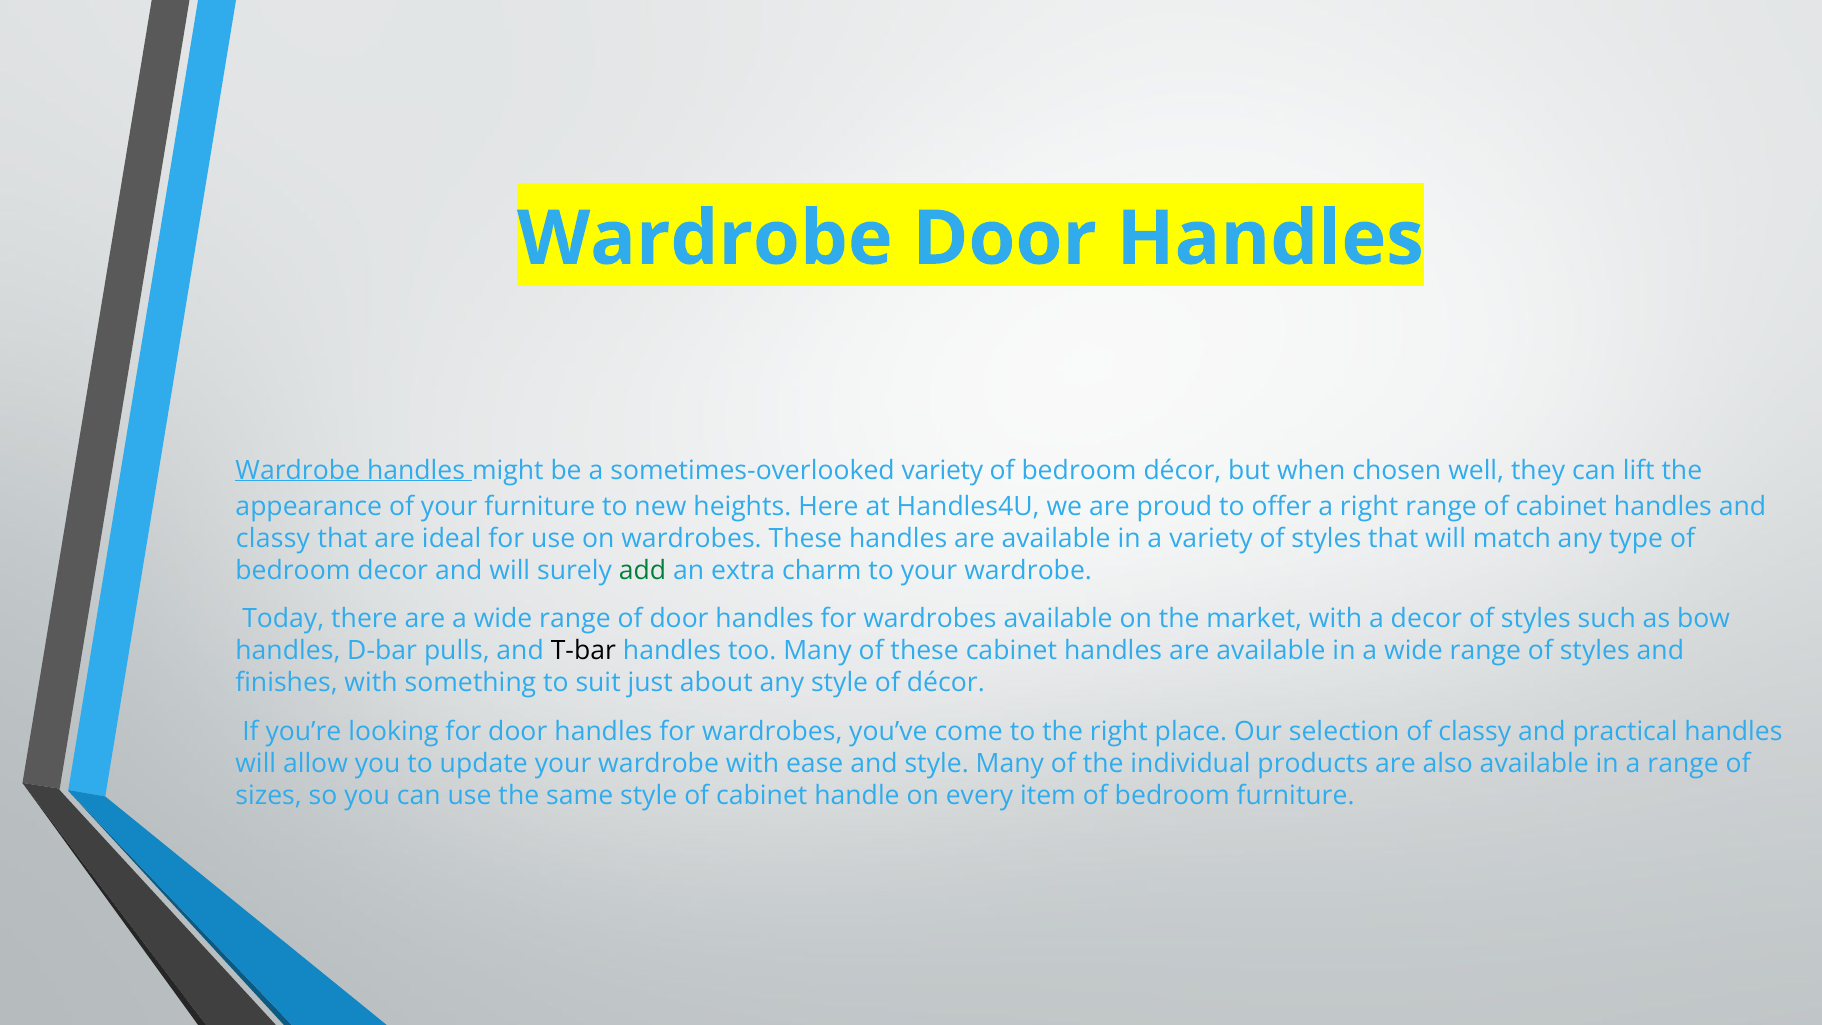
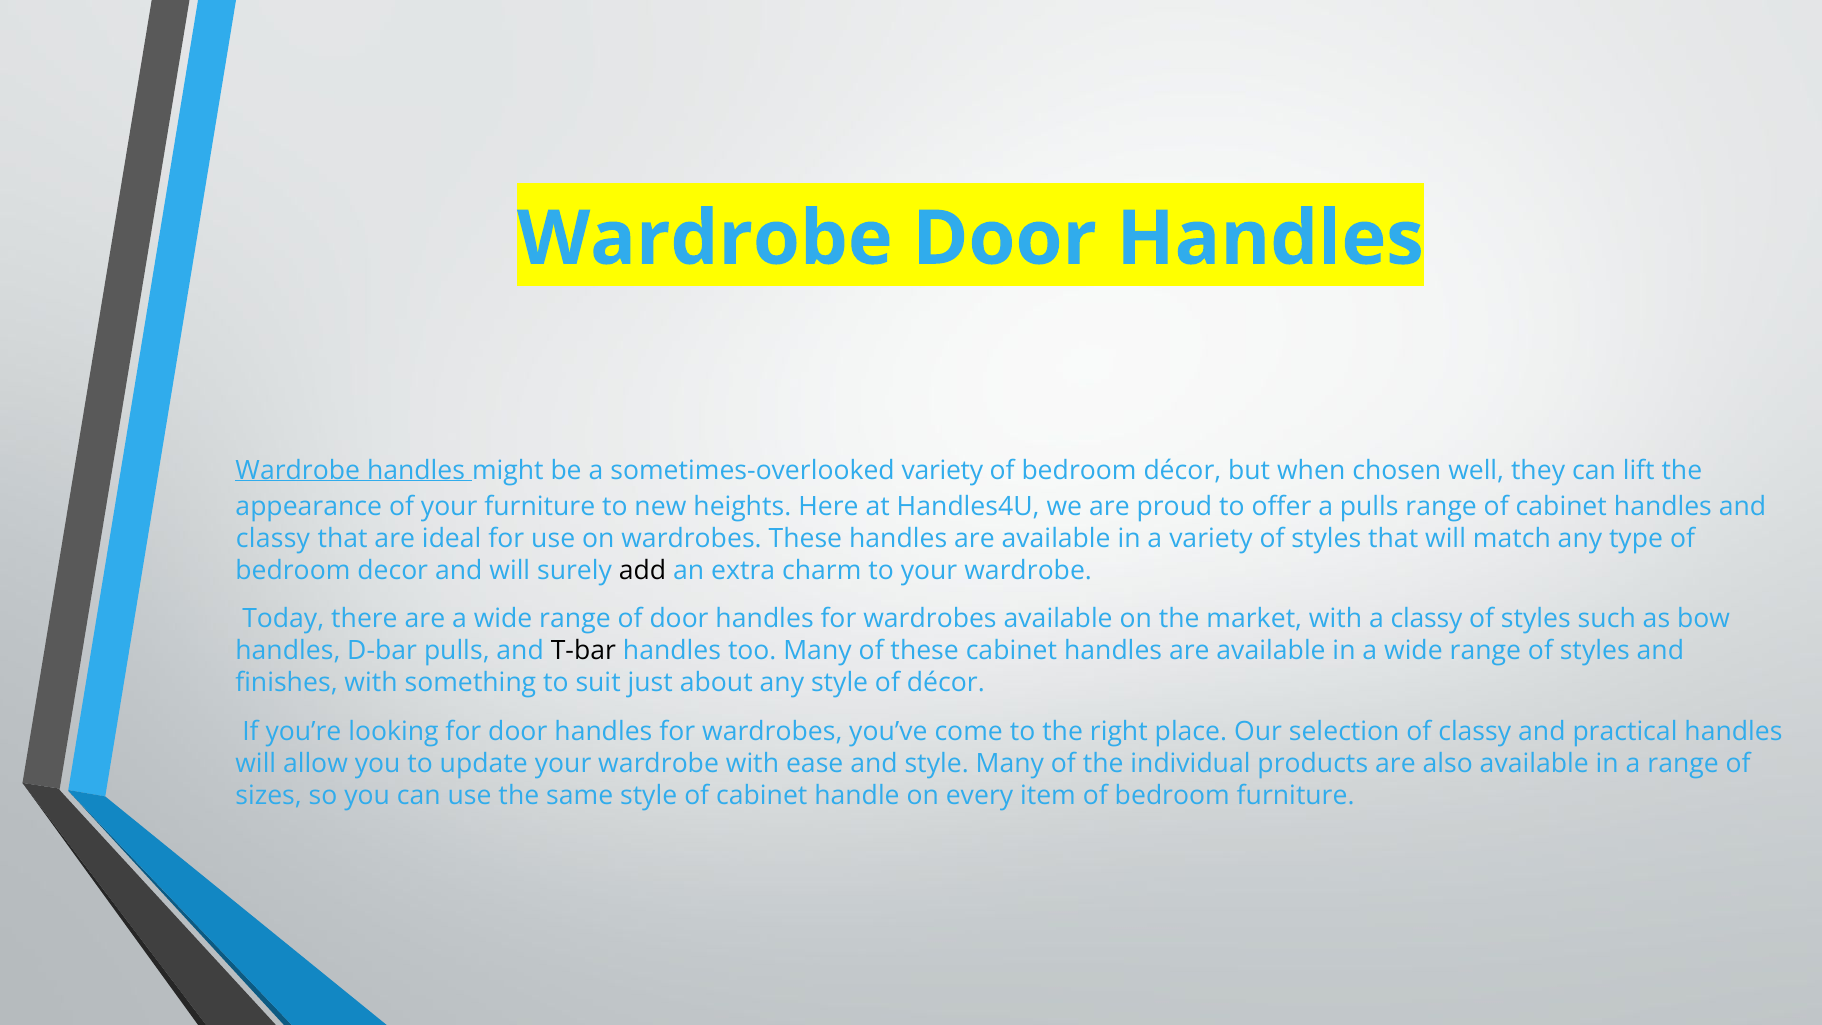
a right: right -> pulls (1369, 507)
add colour: green -> black (643, 570)
a decor: decor -> classy (1427, 619)
